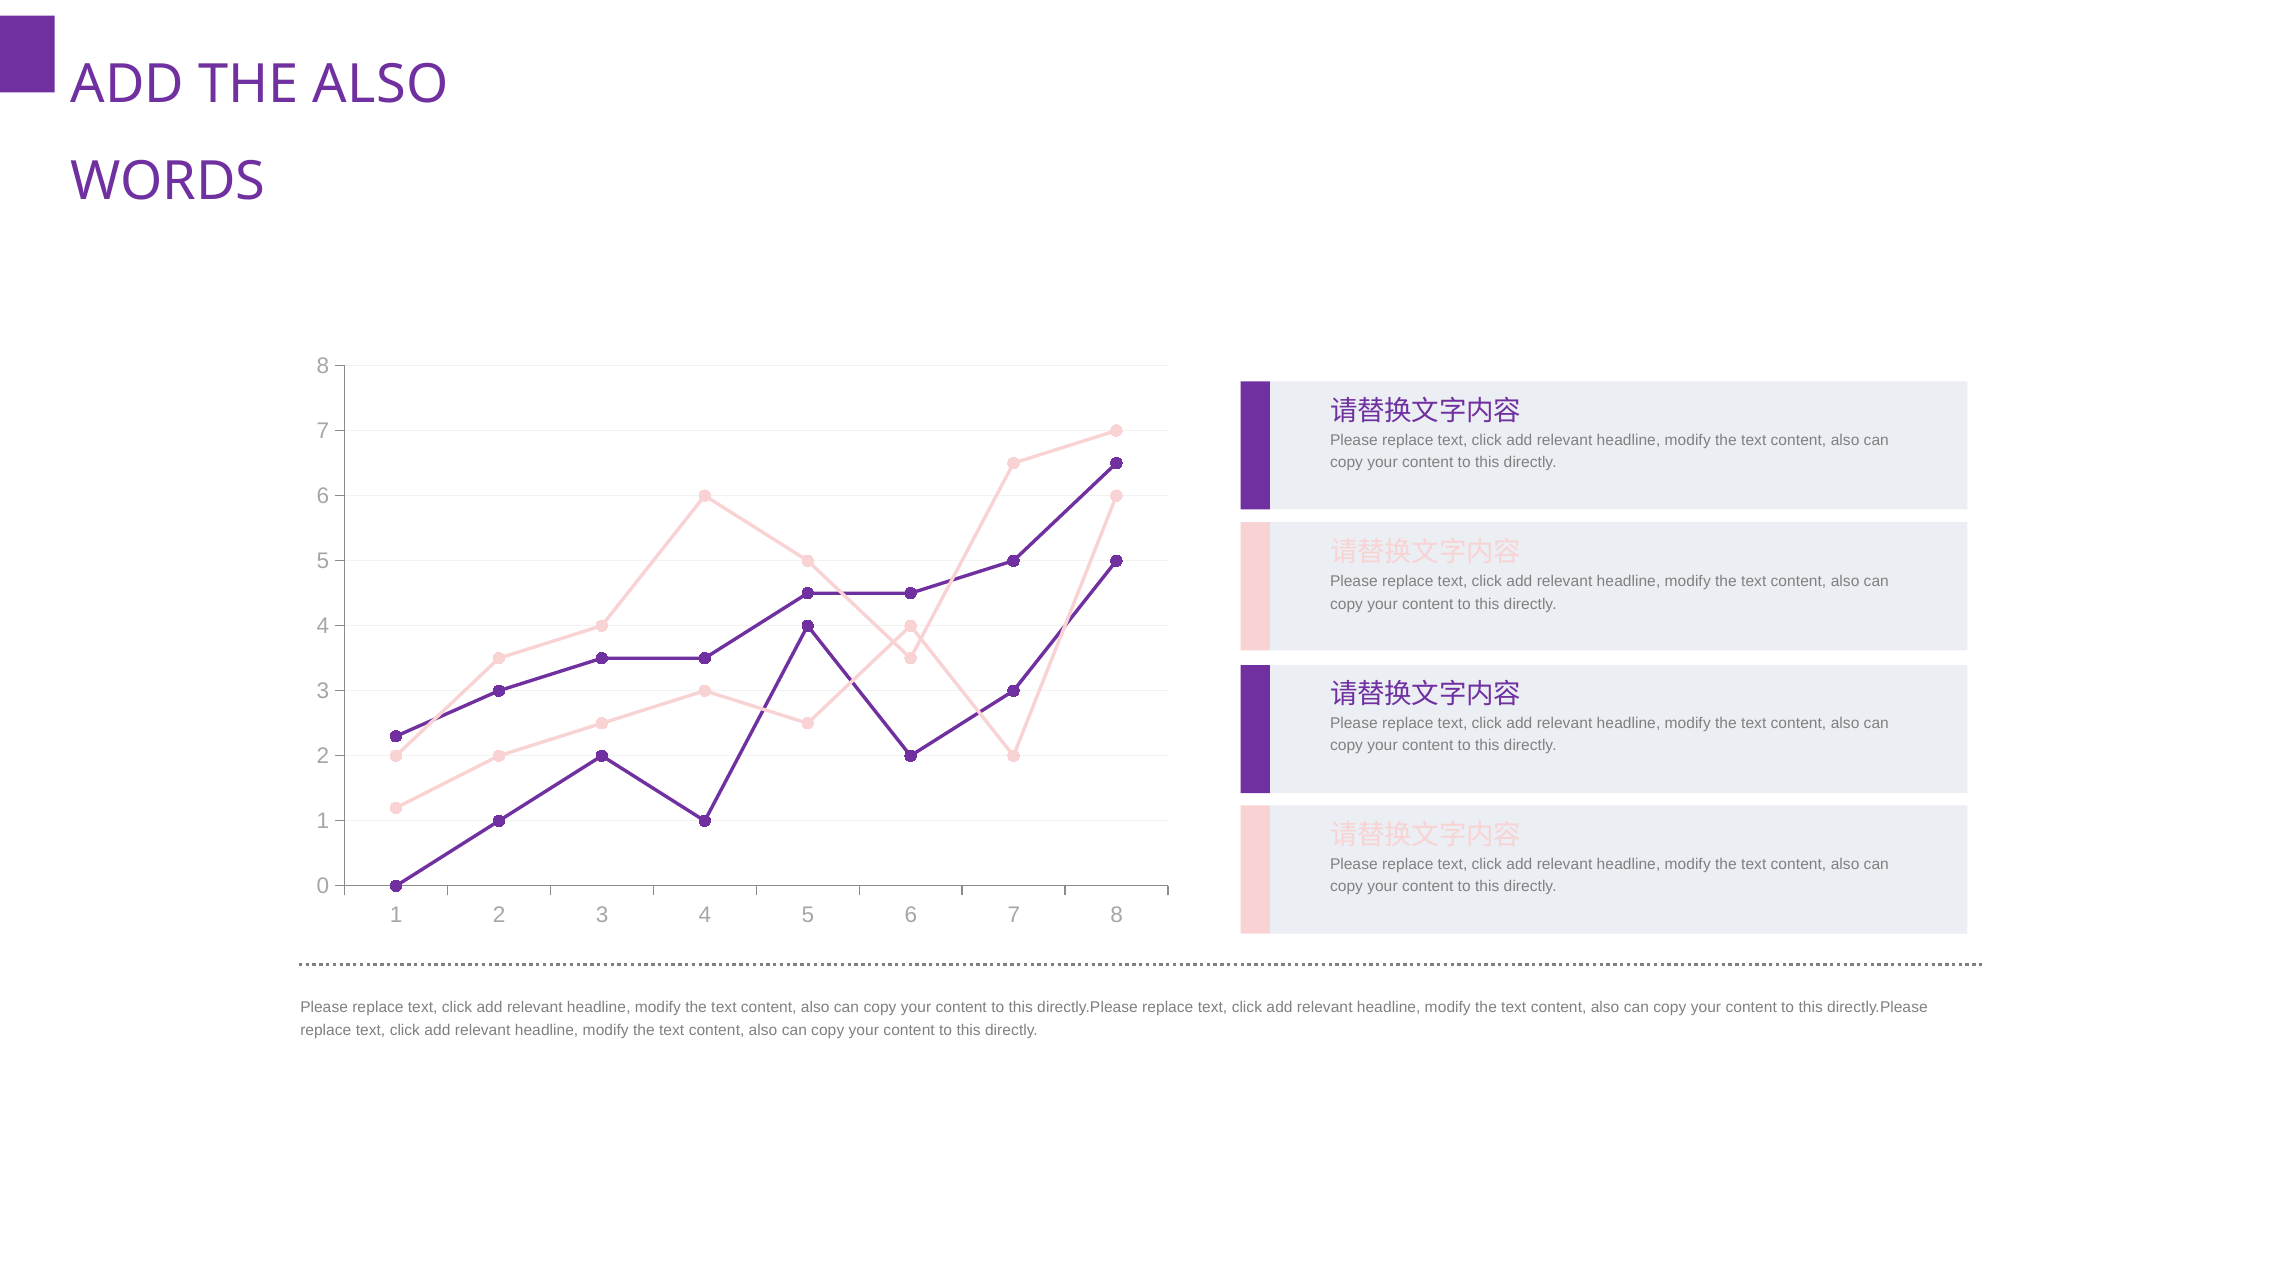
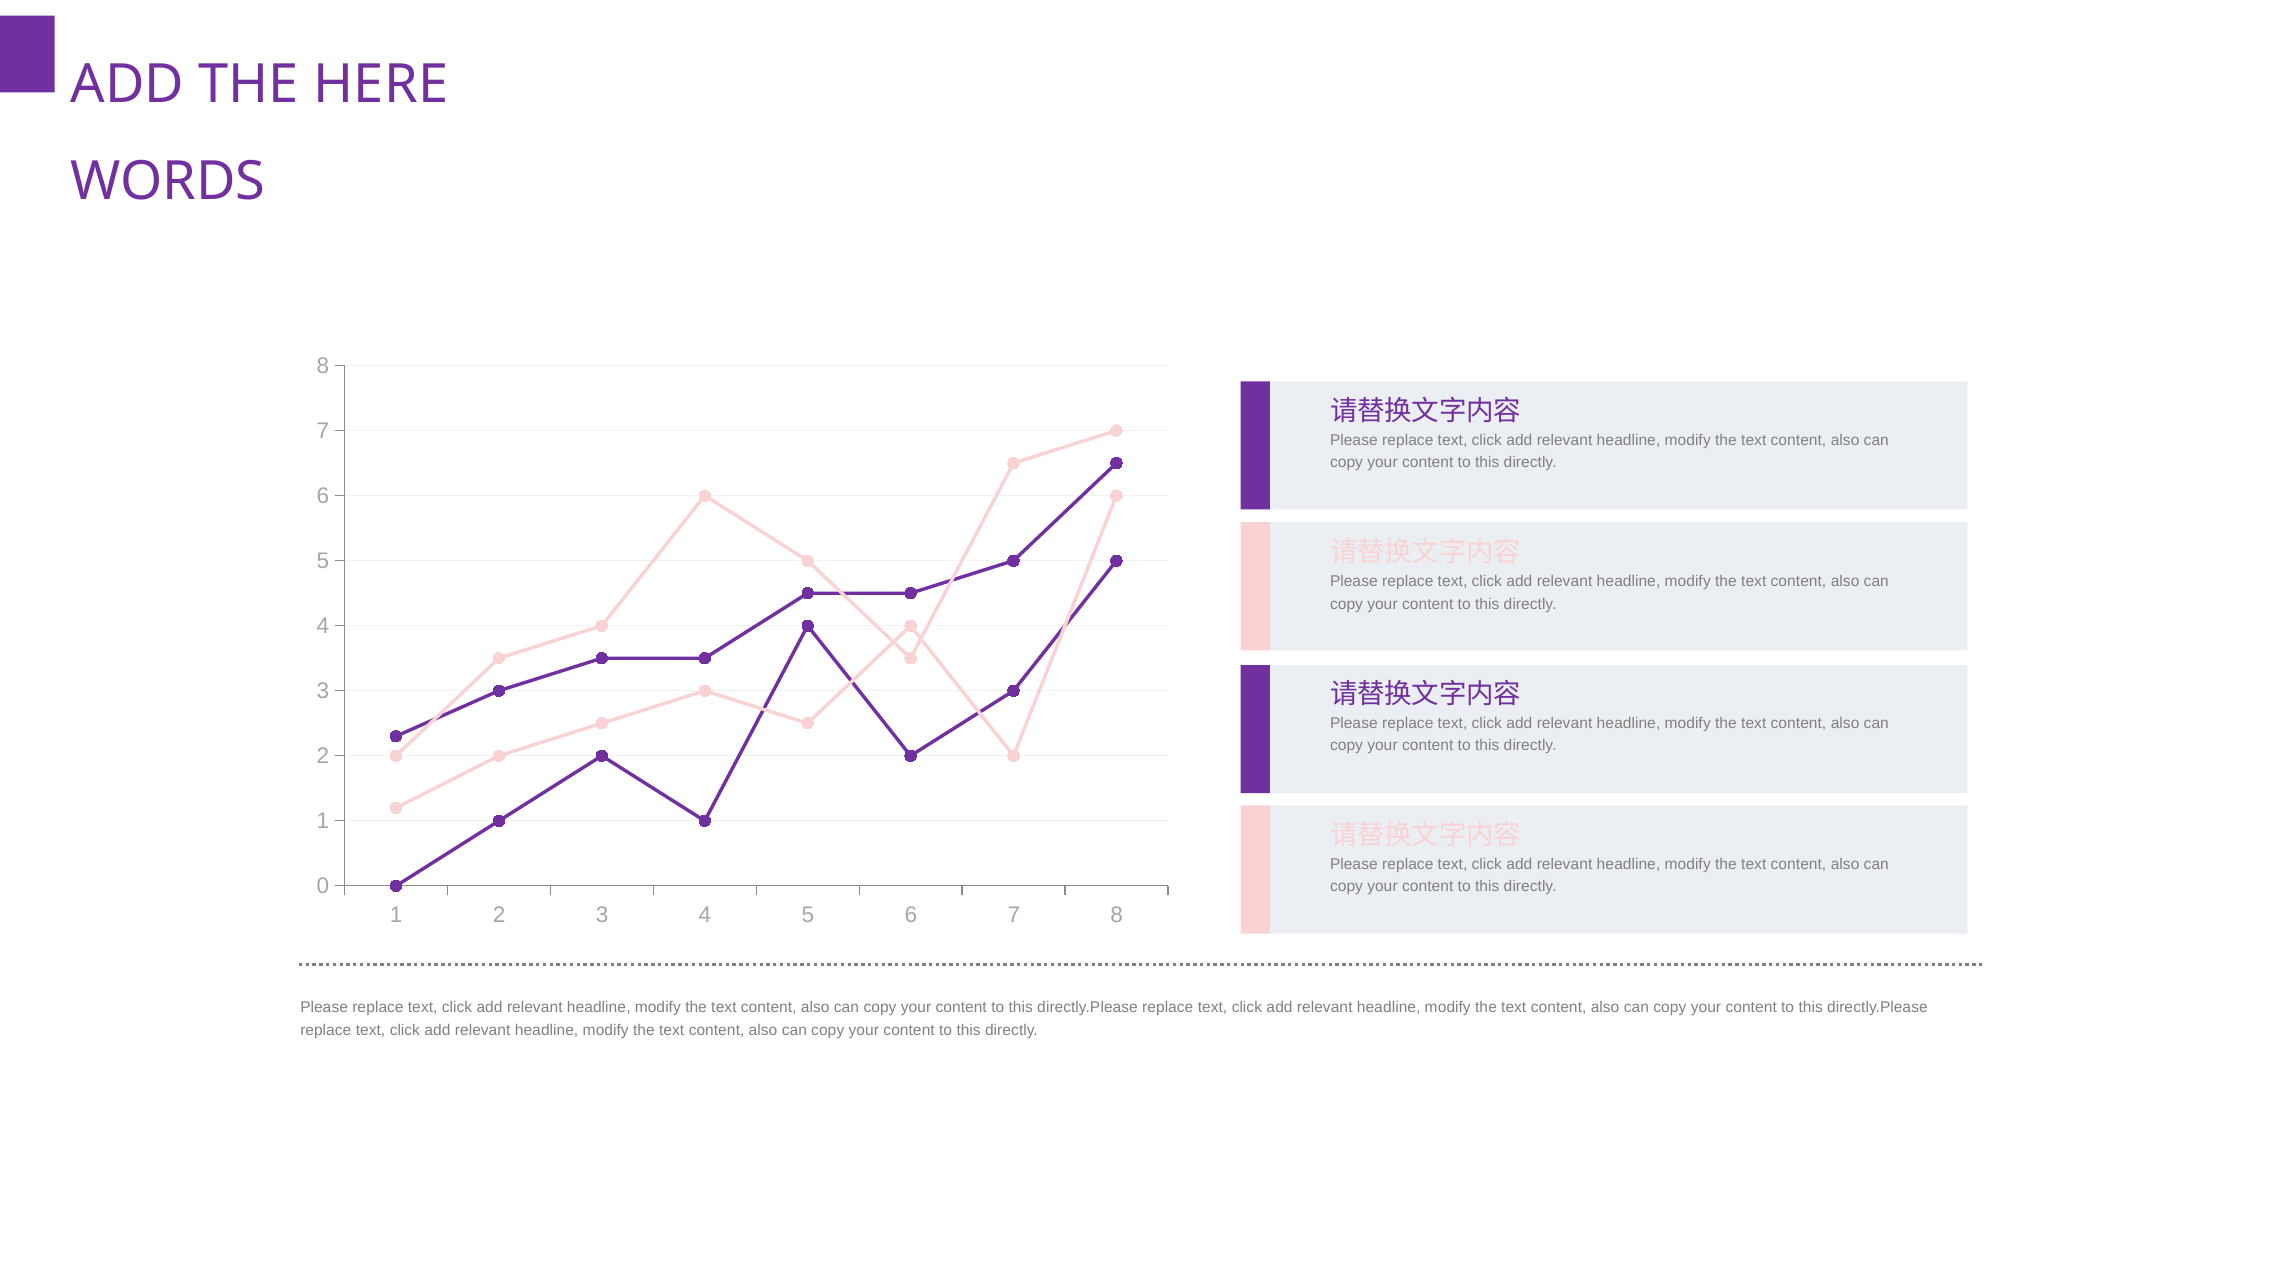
THE ALSO: ALSO -> HERE (381, 84)
